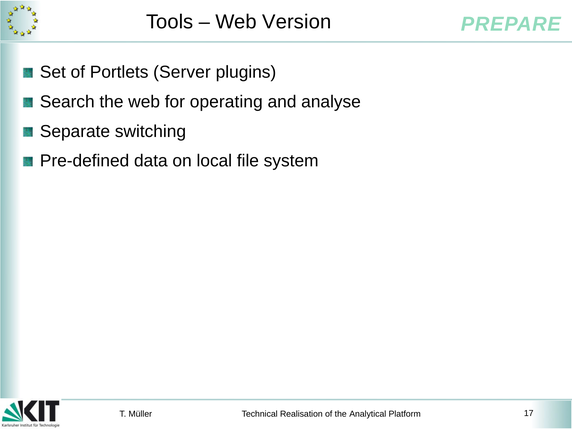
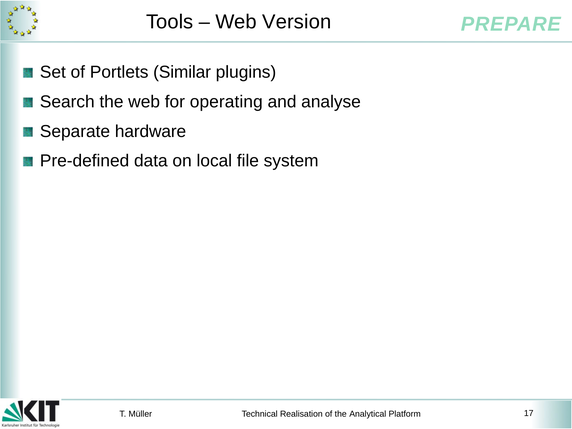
Server: Server -> Similar (182, 72)
switching: switching -> hardware (151, 131)
